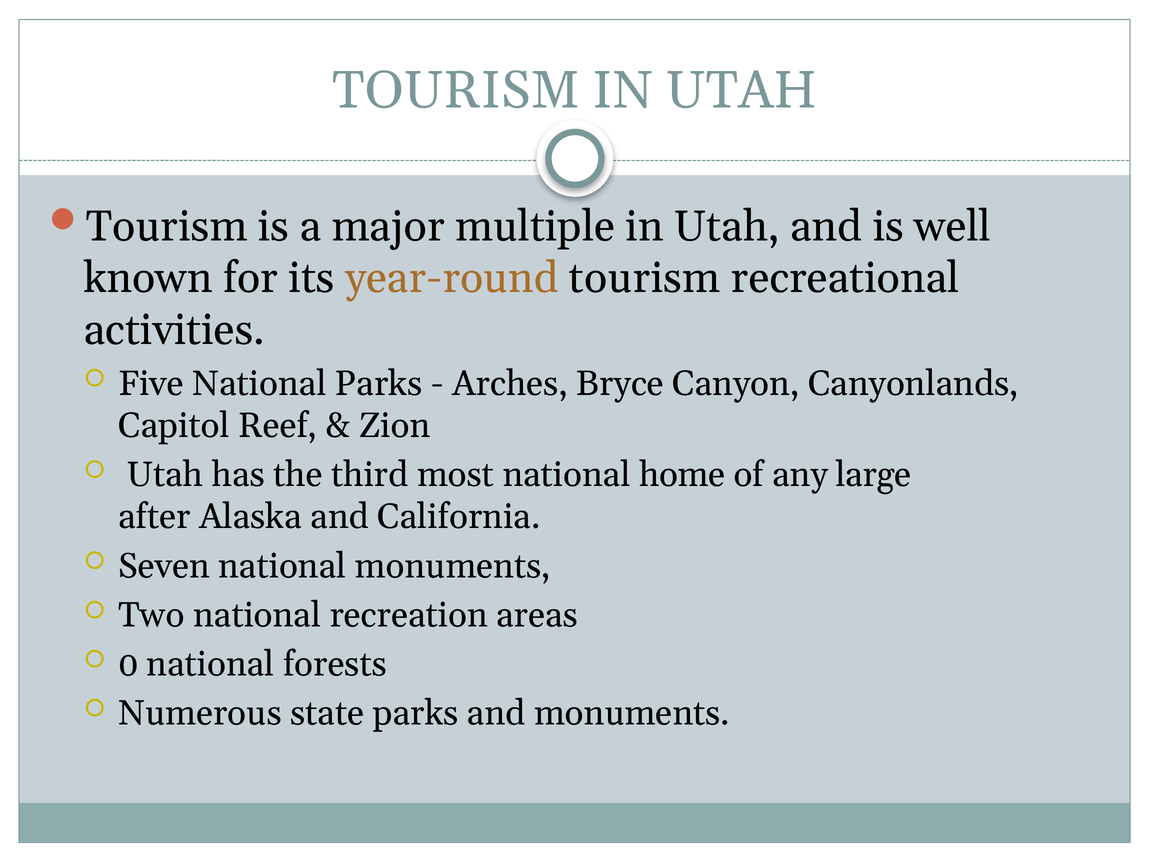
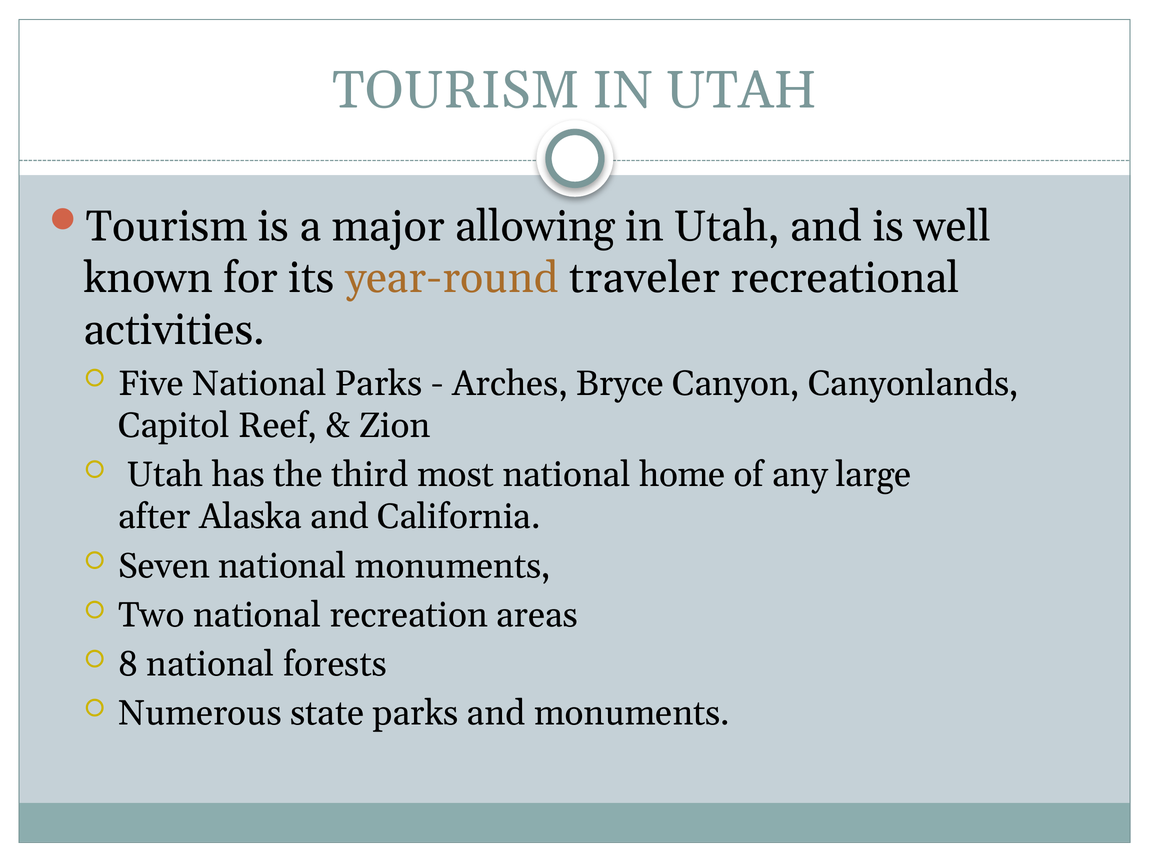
multiple: multiple -> allowing (535, 227)
year-round tourism: tourism -> traveler (645, 278)
0: 0 -> 8 (128, 665)
